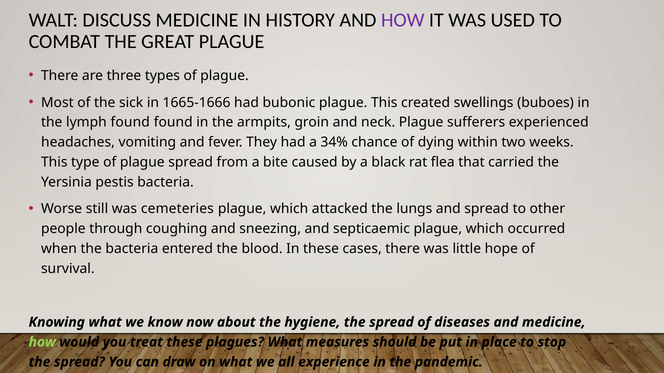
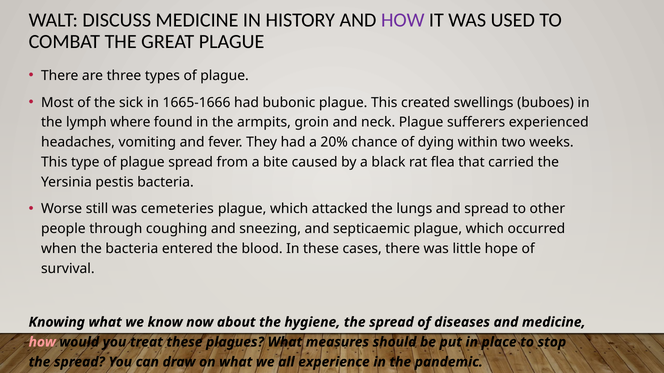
lymph found: found -> where (130, 123)
34%: 34% -> 20% (334, 142)
how colour: light green -> pink (42, 342)
